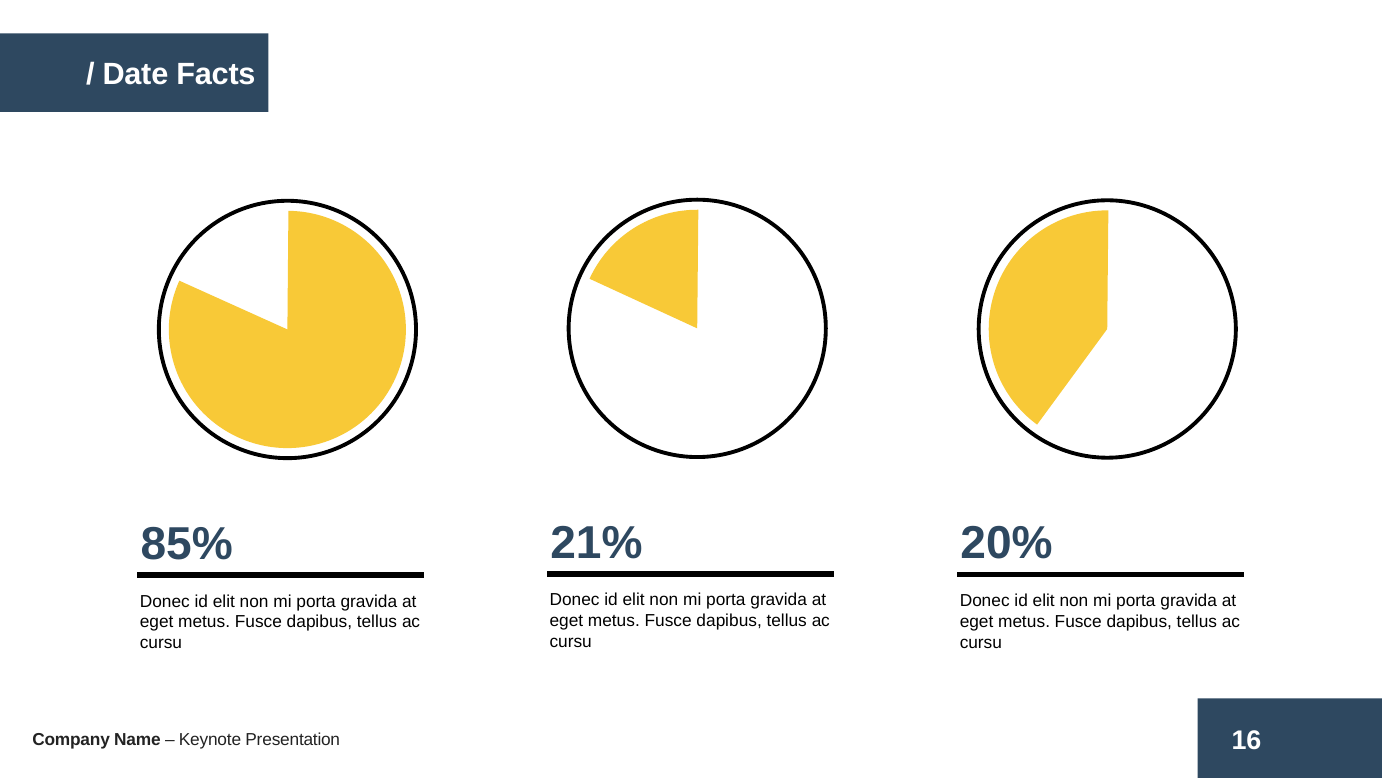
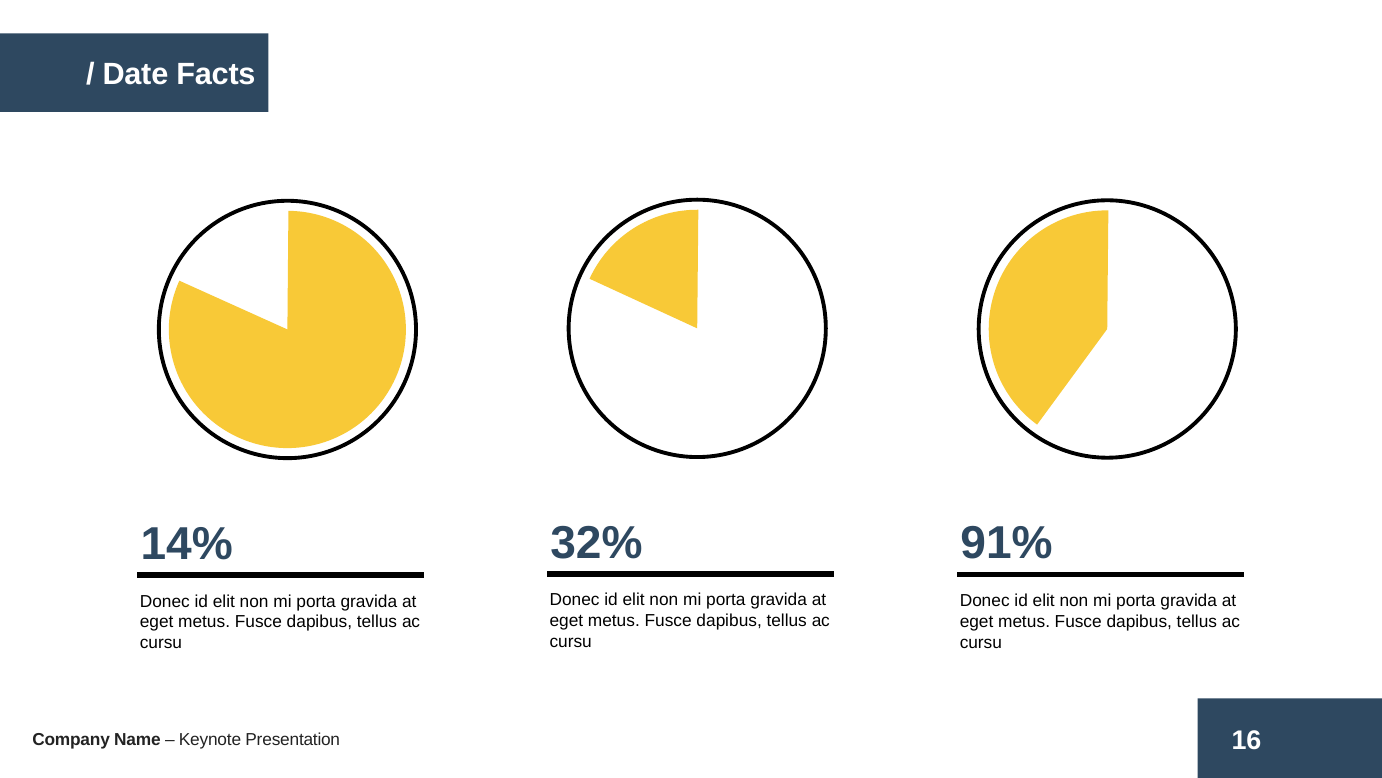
21%: 21% -> 32% (596, 542)
20%: 20% -> 91% (1007, 543)
85%: 85% -> 14% (187, 543)
